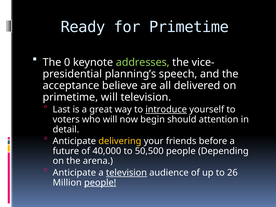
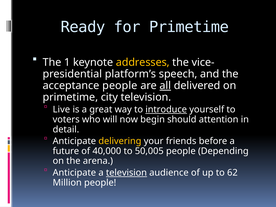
0: 0 -> 1 (67, 62)
addresses colour: light green -> yellow (143, 62)
planning’s: planning’s -> platform’s (130, 74)
acceptance believe: believe -> people (120, 86)
all underline: none -> present (165, 86)
primetime will: will -> city (109, 97)
Last: Last -> Live (61, 110)
50,500: 50,500 -> 50,005 (149, 151)
26: 26 -> 62 (232, 173)
people underline: present -> none (100, 183)
